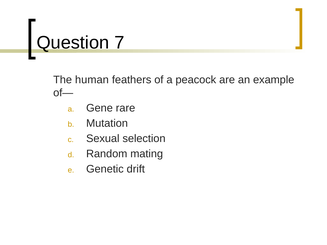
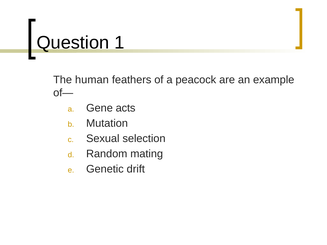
7: 7 -> 1 (119, 43)
rare: rare -> acts (126, 108)
